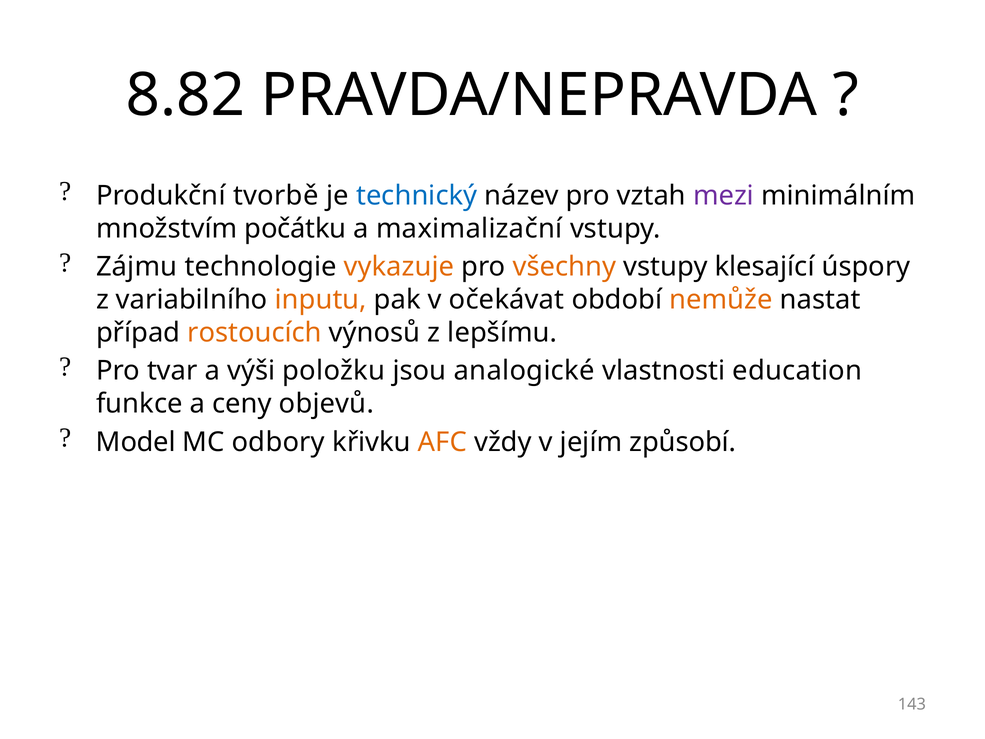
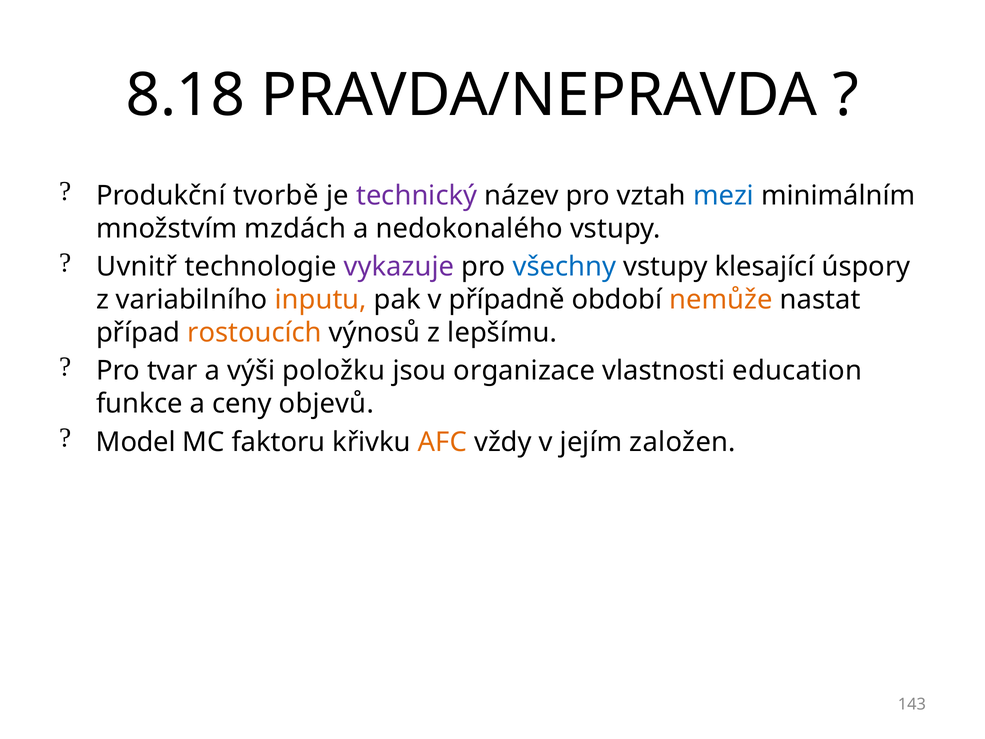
8.82: 8.82 -> 8.18 (185, 95)
technický colour: blue -> purple (417, 196)
mezi colour: purple -> blue (724, 196)
počátku: počátku -> mzdách (295, 228)
maximalizační: maximalizační -> nedokonalého (469, 228)
Zájmu: Zájmu -> Uvnitř (137, 267)
vykazuje colour: orange -> purple (399, 267)
všechny colour: orange -> blue (564, 267)
očekávat: očekávat -> případně (507, 300)
analogické: analogické -> organizace (524, 371)
odbory: odbory -> faktoru (278, 442)
způsobí: způsobí -> založen (683, 442)
